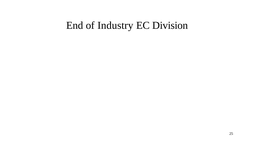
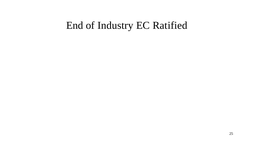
Division: Division -> Ratified (170, 25)
